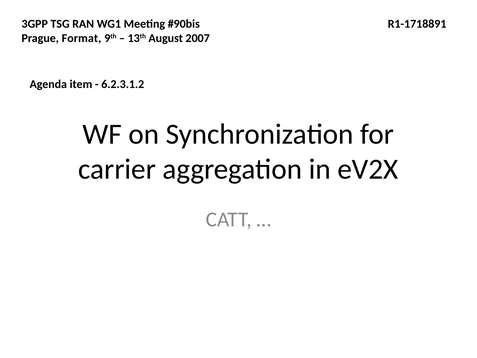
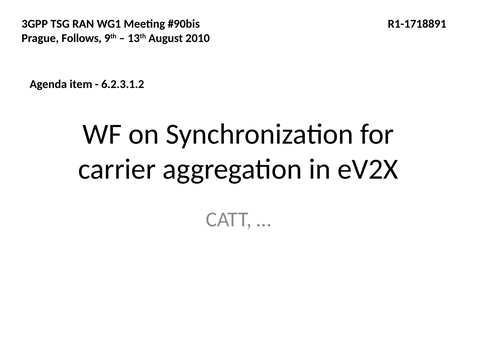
Format: Format -> Follows (82, 38)
2007: 2007 -> 2010 (198, 38)
